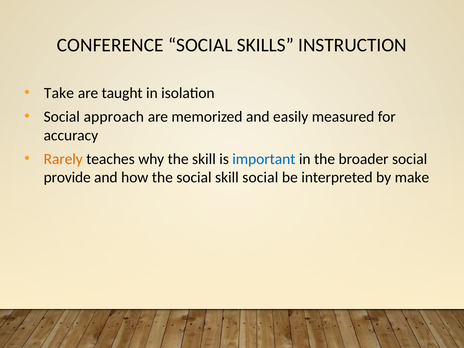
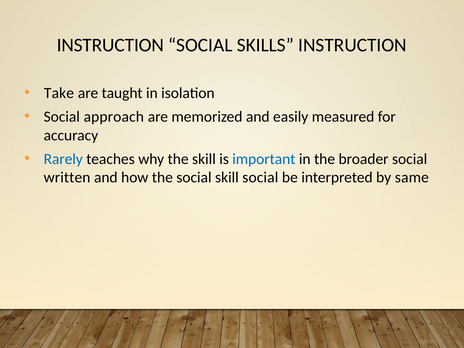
CONFERENCE: CONFERENCE -> INSTRUCTION (110, 45)
Rarely colour: orange -> blue (63, 159)
provide: provide -> written (67, 178)
make: make -> same (412, 178)
